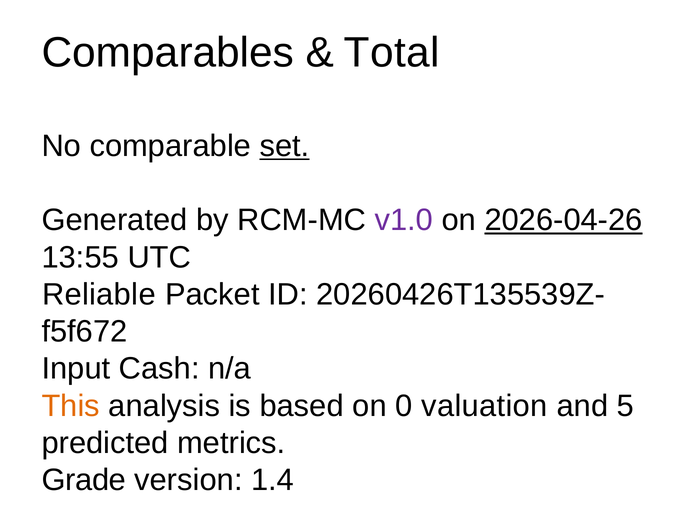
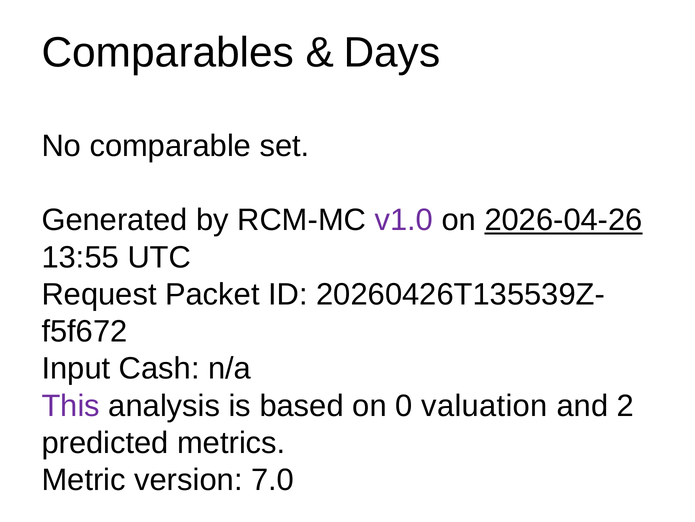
Total: Total -> Days (392, 53)
set underline: present -> none (284, 146)
Reliable: Reliable -> Request (99, 294)
This colour: orange -> purple (71, 405)
5: 5 -> 2 (626, 405)
Grade: Grade -> Metric (84, 479)
1.4: 1.4 -> 7.0 (273, 479)
